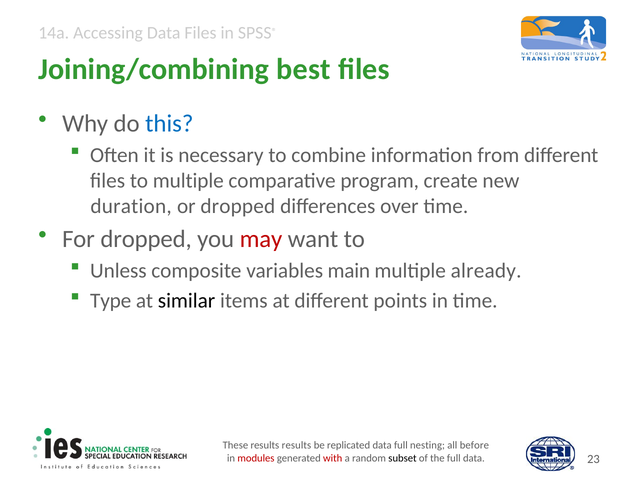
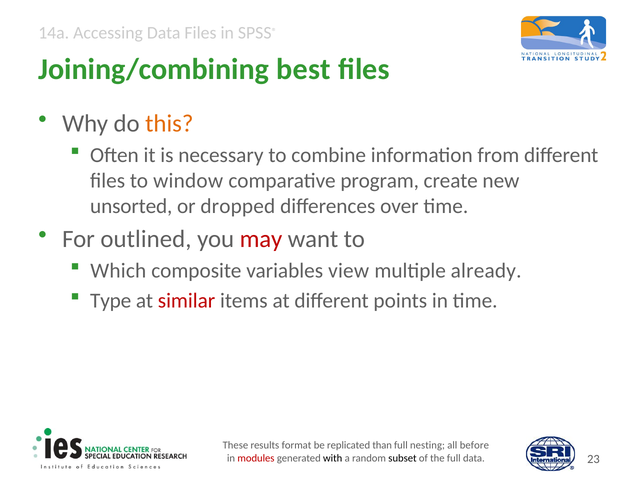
this colour: blue -> orange (169, 123)
to multiple: multiple -> window (188, 181)
duration: duration -> unsorted (131, 206)
For dropped: dropped -> outlined (146, 239)
Unless: Unless -> Which (118, 271)
main: main -> view (349, 271)
similar colour: black -> red (187, 300)
results results: results -> format (297, 445)
replicated data: data -> than (382, 445)
with colour: red -> black (333, 458)
